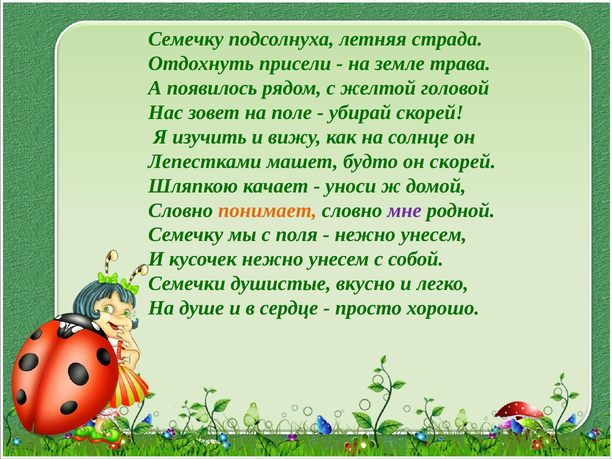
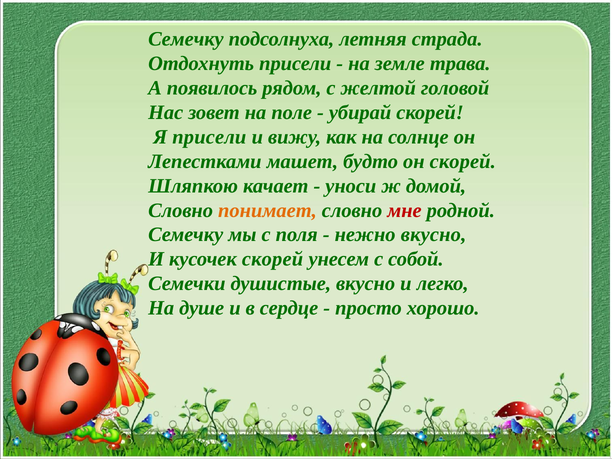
Я изучить: изучить -> присели (209, 137)
мне colour: purple -> red (404, 210)
унесем: унесем -> вкусно (434, 235)
кусочек нежно: нежно -> скорей (273, 259)
